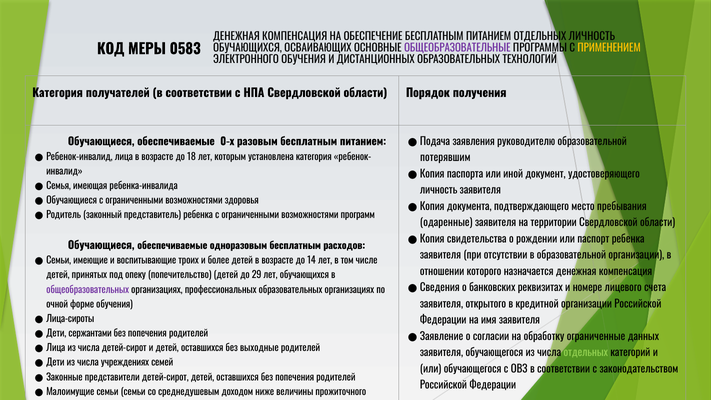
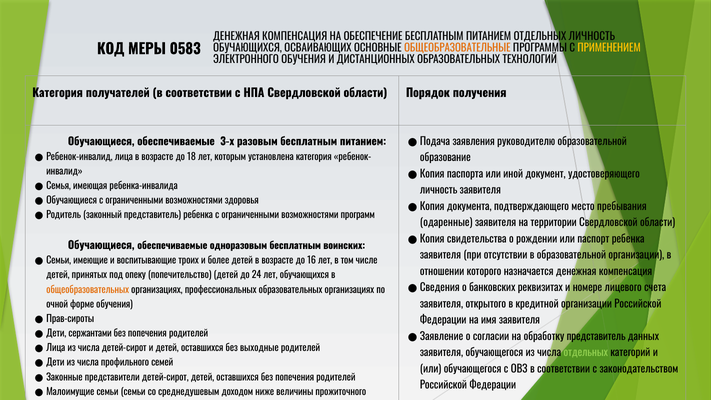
ОБЩЕОБРАЗОВАТЕЛЬНЫЕ colour: purple -> orange (457, 48)
0-х: 0-х -> 3-х (227, 142)
потерявшим: потерявшим -> образование (445, 158)
расходов: расходов -> воинских (344, 246)
14: 14 -> 16 (312, 261)
29: 29 -> 24 (257, 275)
общеобразовательных colour: purple -> orange (88, 290)
Лица-сироты: Лица-сироты -> Прав-сироты (70, 319)
обработку ограниченные: ограниченные -> представитель (596, 336)
учреждениях: учреждениях -> профильного (125, 363)
